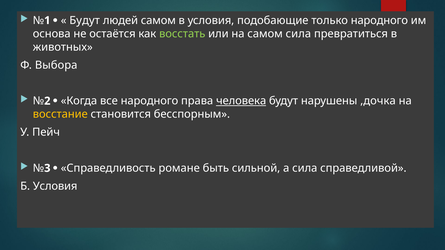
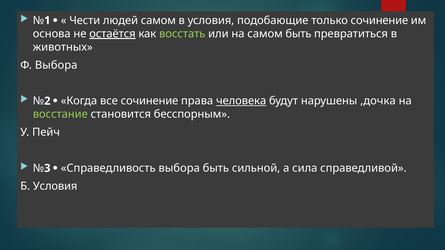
Будут: Будут -> Чести (85, 20)
только народного: народного -> сочинение (379, 20)
остаётся underline: none -> present (112, 34)
самом сила: сила -> быть (298, 34)
все народного: народного -> сочинение (150, 101)
восстание colour: yellow -> light green (60, 114)
Справедливость романе: романе -> выбора (179, 168)
